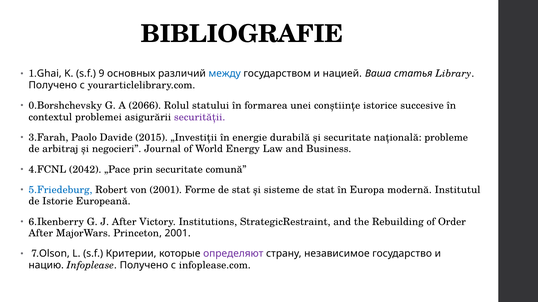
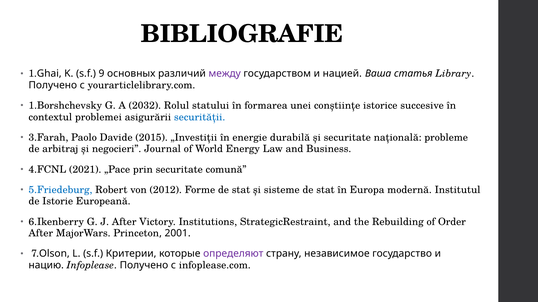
между colour: blue -> purple (225, 74)
0.Borshchevsky: 0.Borshchevsky -> 1.Borshchevsky (65, 106)
2066: 2066 -> 2032 (145, 106)
securității colour: purple -> blue (200, 117)
2042: 2042 -> 2021 (85, 170)
von 2001: 2001 -> 2012 (166, 190)
